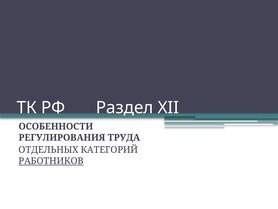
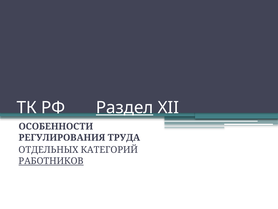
Раздел underline: none -> present (125, 107)
